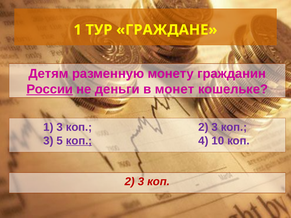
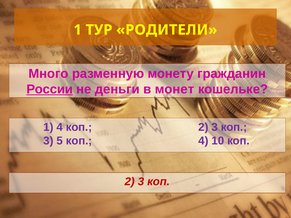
ГРАЖДАНЕ: ГРАЖДАНЕ -> РОДИТЕЛИ (167, 30)
Детям: Детям -> Много (48, 74)
1 3: 3 -> 4 (60, 127)
коп underline: present -> none (79, 141)
